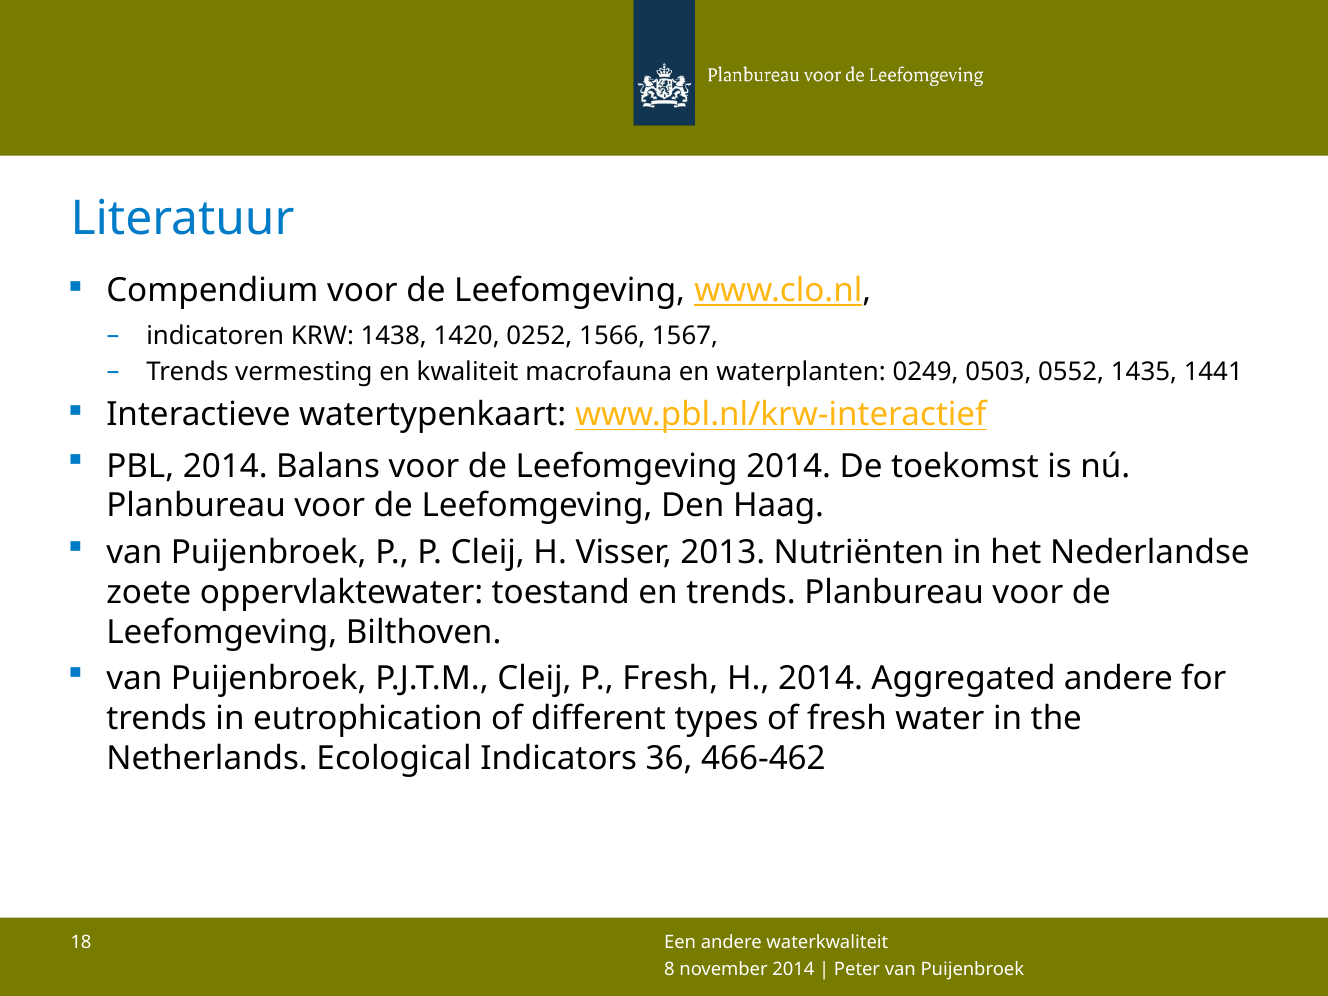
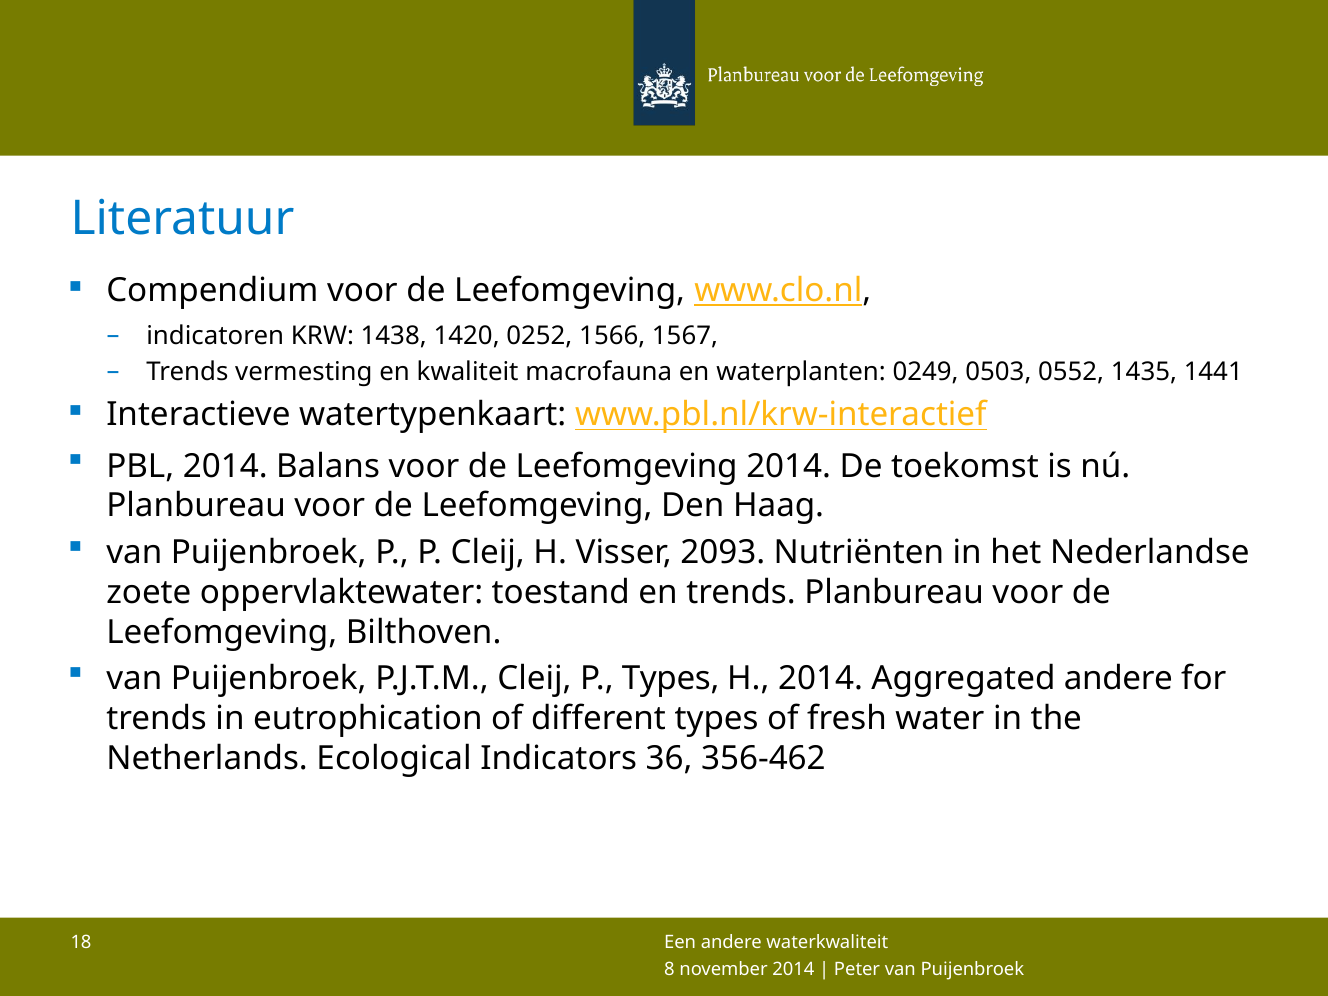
2013: 2013 -> 2093 (723, 553)
P Fresh: Fresh -> Types (671, 679)
466-462: 466-462 -> 356-462 (763, 758)
